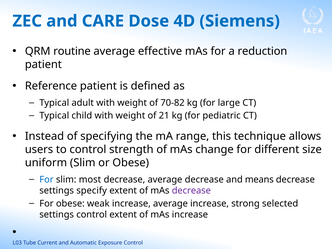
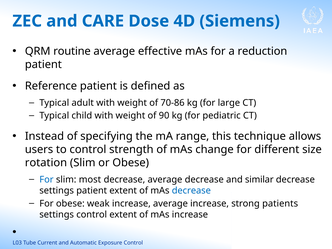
70-82: 70-82 -> 70-86 (173, 103)
21: 21 -> 90 (164, 116)
uniform: uniform -> rotation (46, 163)
means: means -> similar (259, 179)
settings specify: specify -> patient (92, 191)
decrease colour: purple -> blue (191, 191)
selected: selected -> patients (280, 203)
